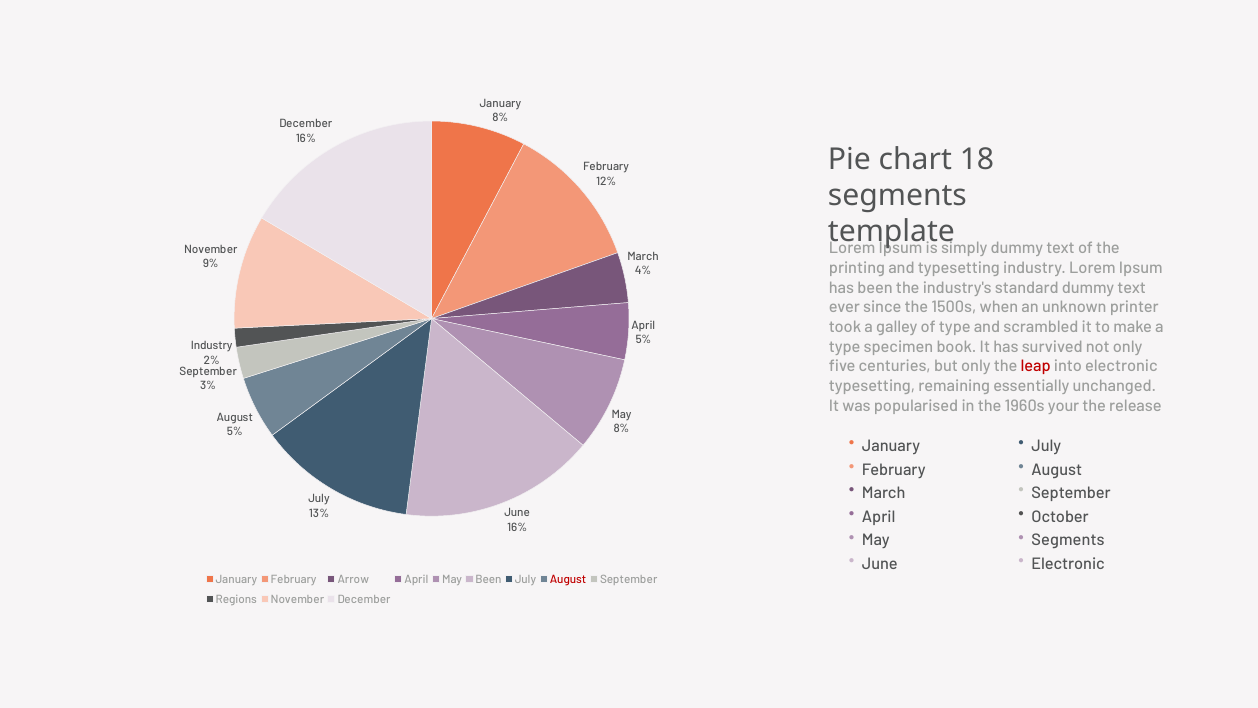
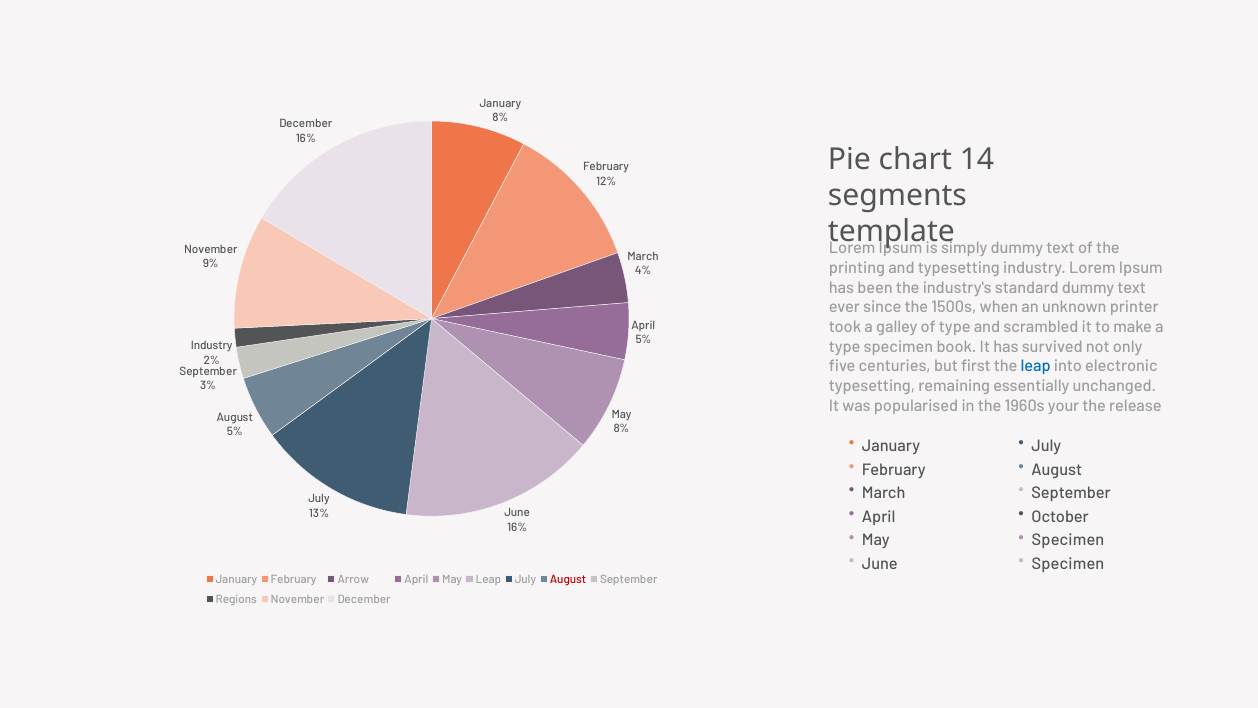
18: 18 -> 14 (977, 159)
but only: only -> first (976, 366)
leap colour: red -> blue (1036, 366)
Segments: Segments -> Specimen (1068, 540)
Electronic: Electronic -> Specimen (1068, 564)
May Been: Been -> Leap (488, 579)
